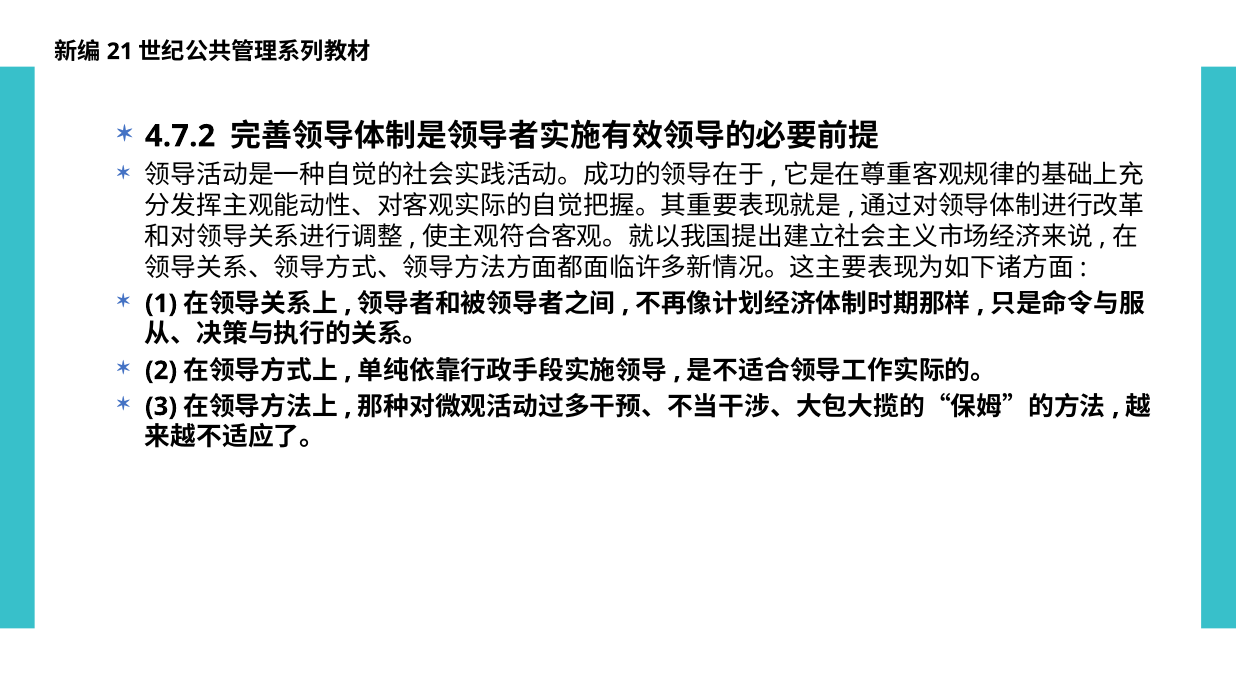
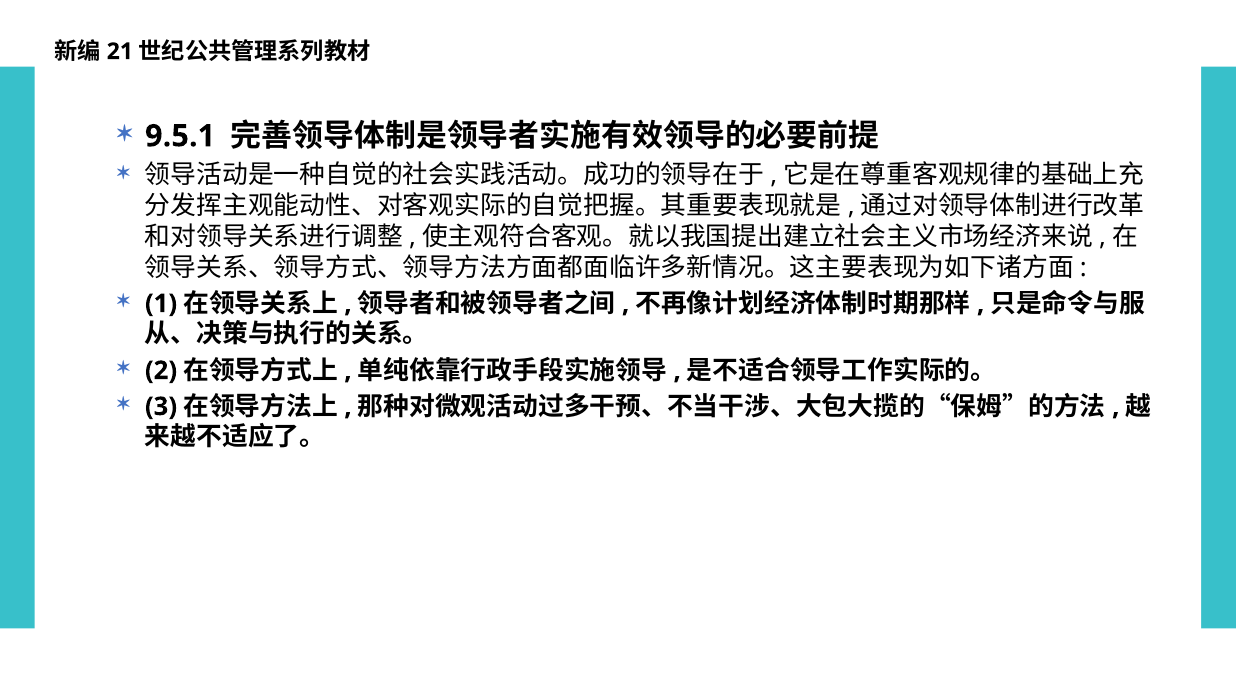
4.7.2: 4.7.2 -> 9.5.1 (180, 136)
